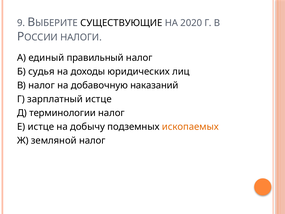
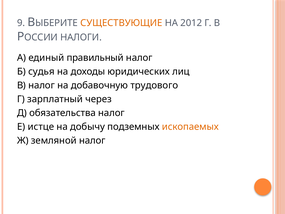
СУЩЕСТВУЮЩИЕ colour: black -> orange (121, 23)
2020: 2020 -> 2012 (191, 23)
наказаний: наказаний -> трудового (154, 85)
зарплатный истце: истце -> через (98, 99)
терминологии: терминологии -> обязательства (62, 113)
